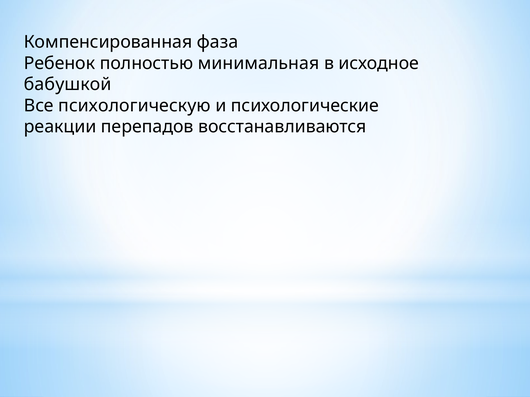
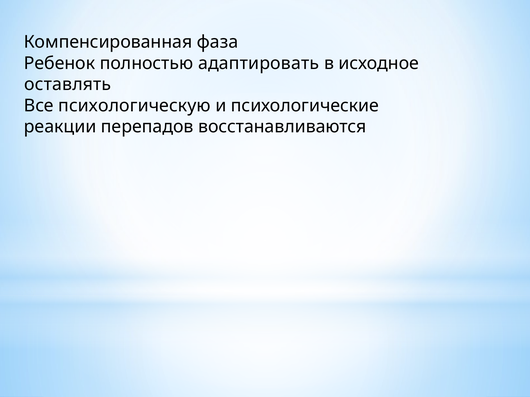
минимальная: минимальная -> адаптировать (259, 63)
бабушкой: бабушкой -> оставлять (68, 84)
